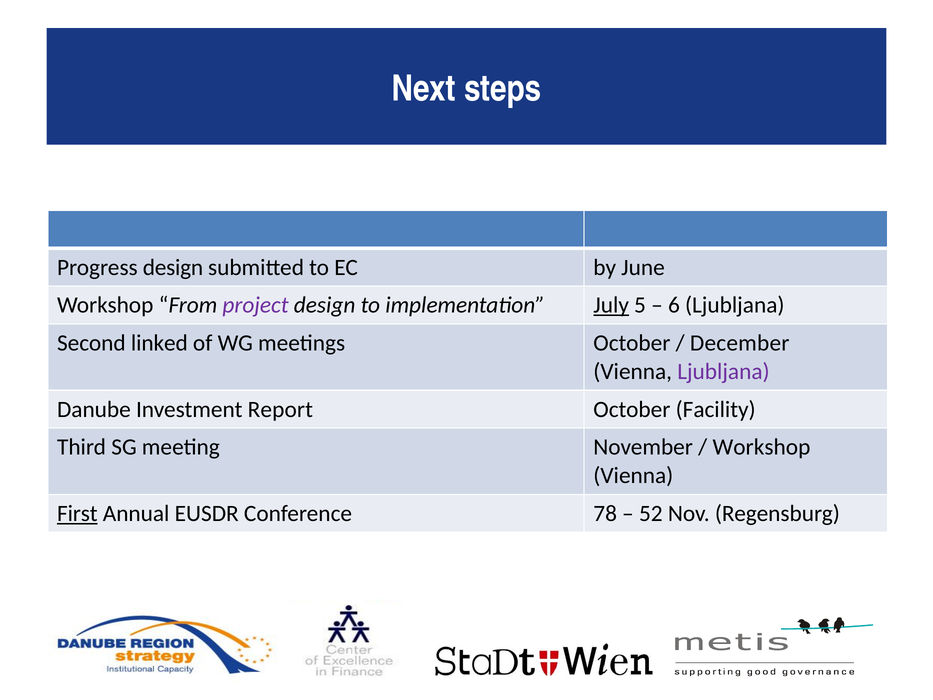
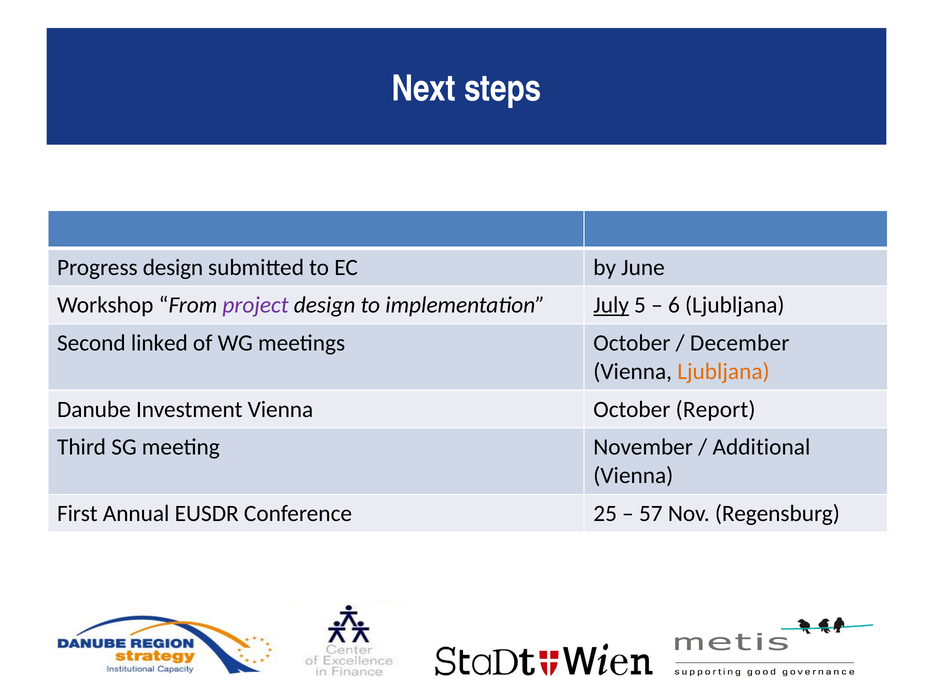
Ljubljana colour: purple -> orange (723, 371)
Investment Report: Report -> Vienna (280, 409)
Facility: Facility -> Report (716, 409)
Workshop: Workshop -> Additional (761, 447)
First underline: present -> none (77, 513)
78: 78 -> 25 (605, 513)
52: 52 -> 57 (651, 513)
